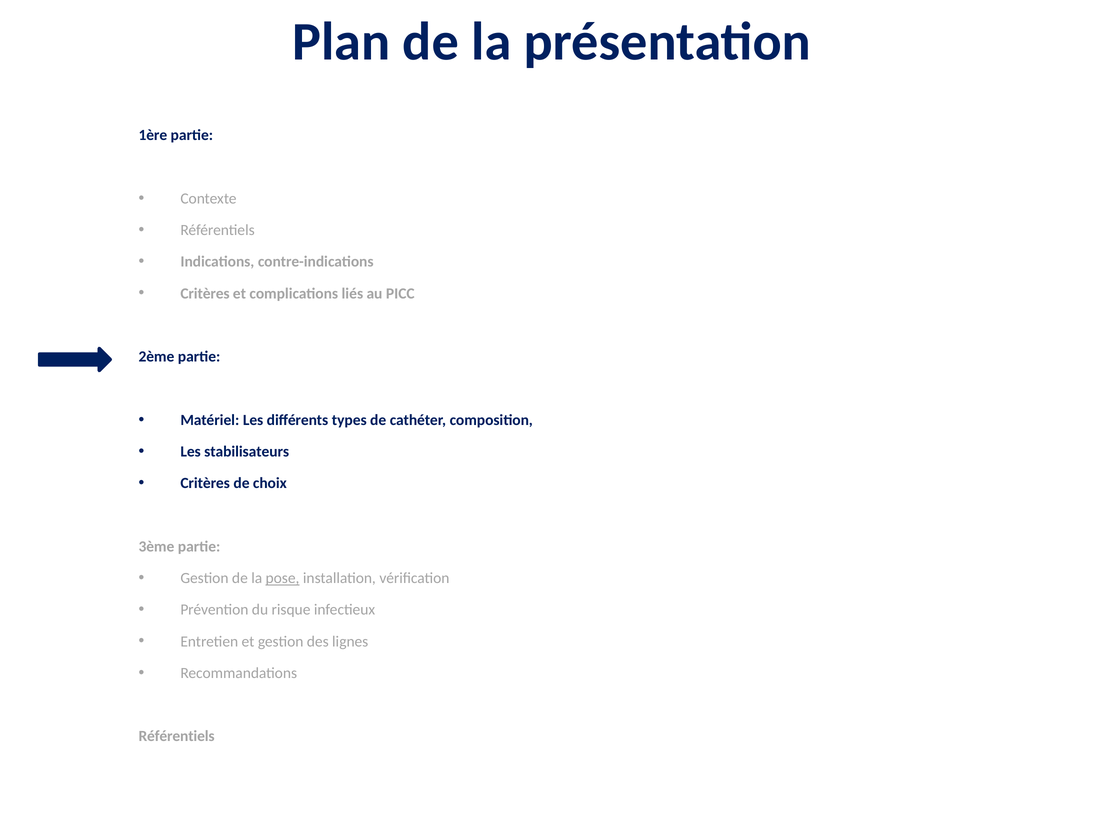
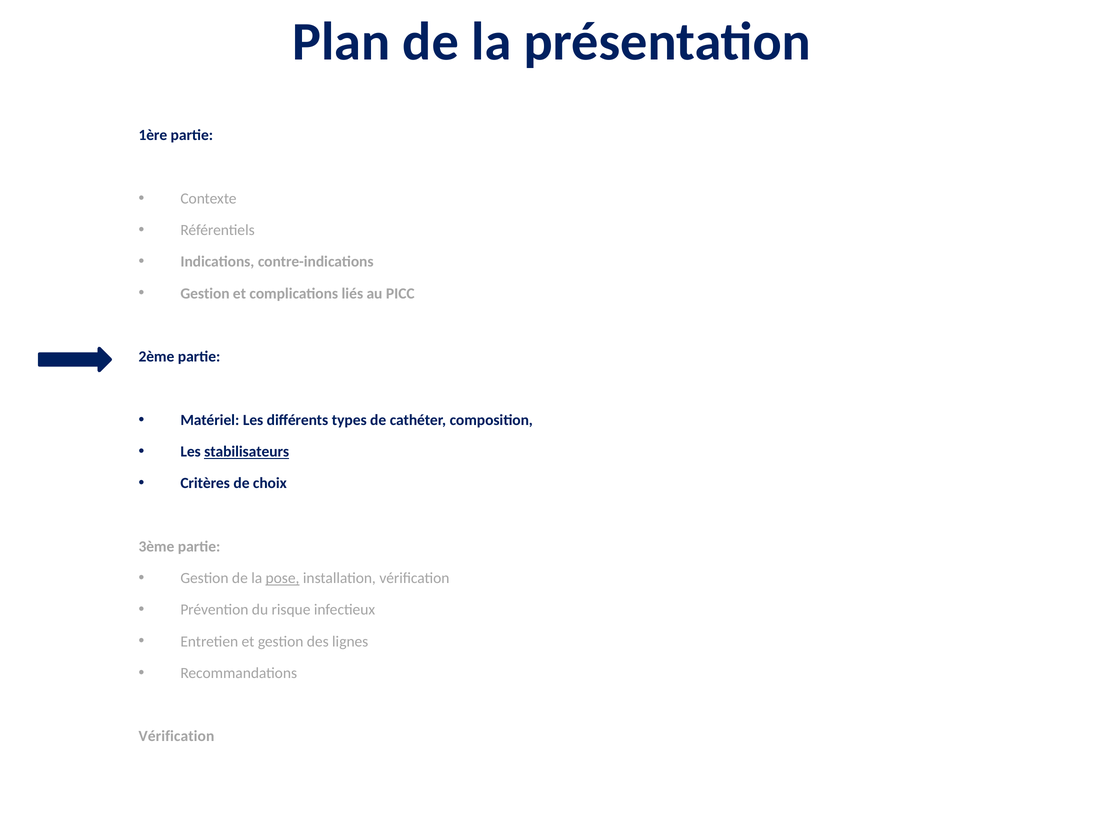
Critères: Critères -> Gestion (205, 293)
stabilisateurs underline: none -> present (247, 452)
Référentiels: Référentiels -> Vérification (176, 736)
